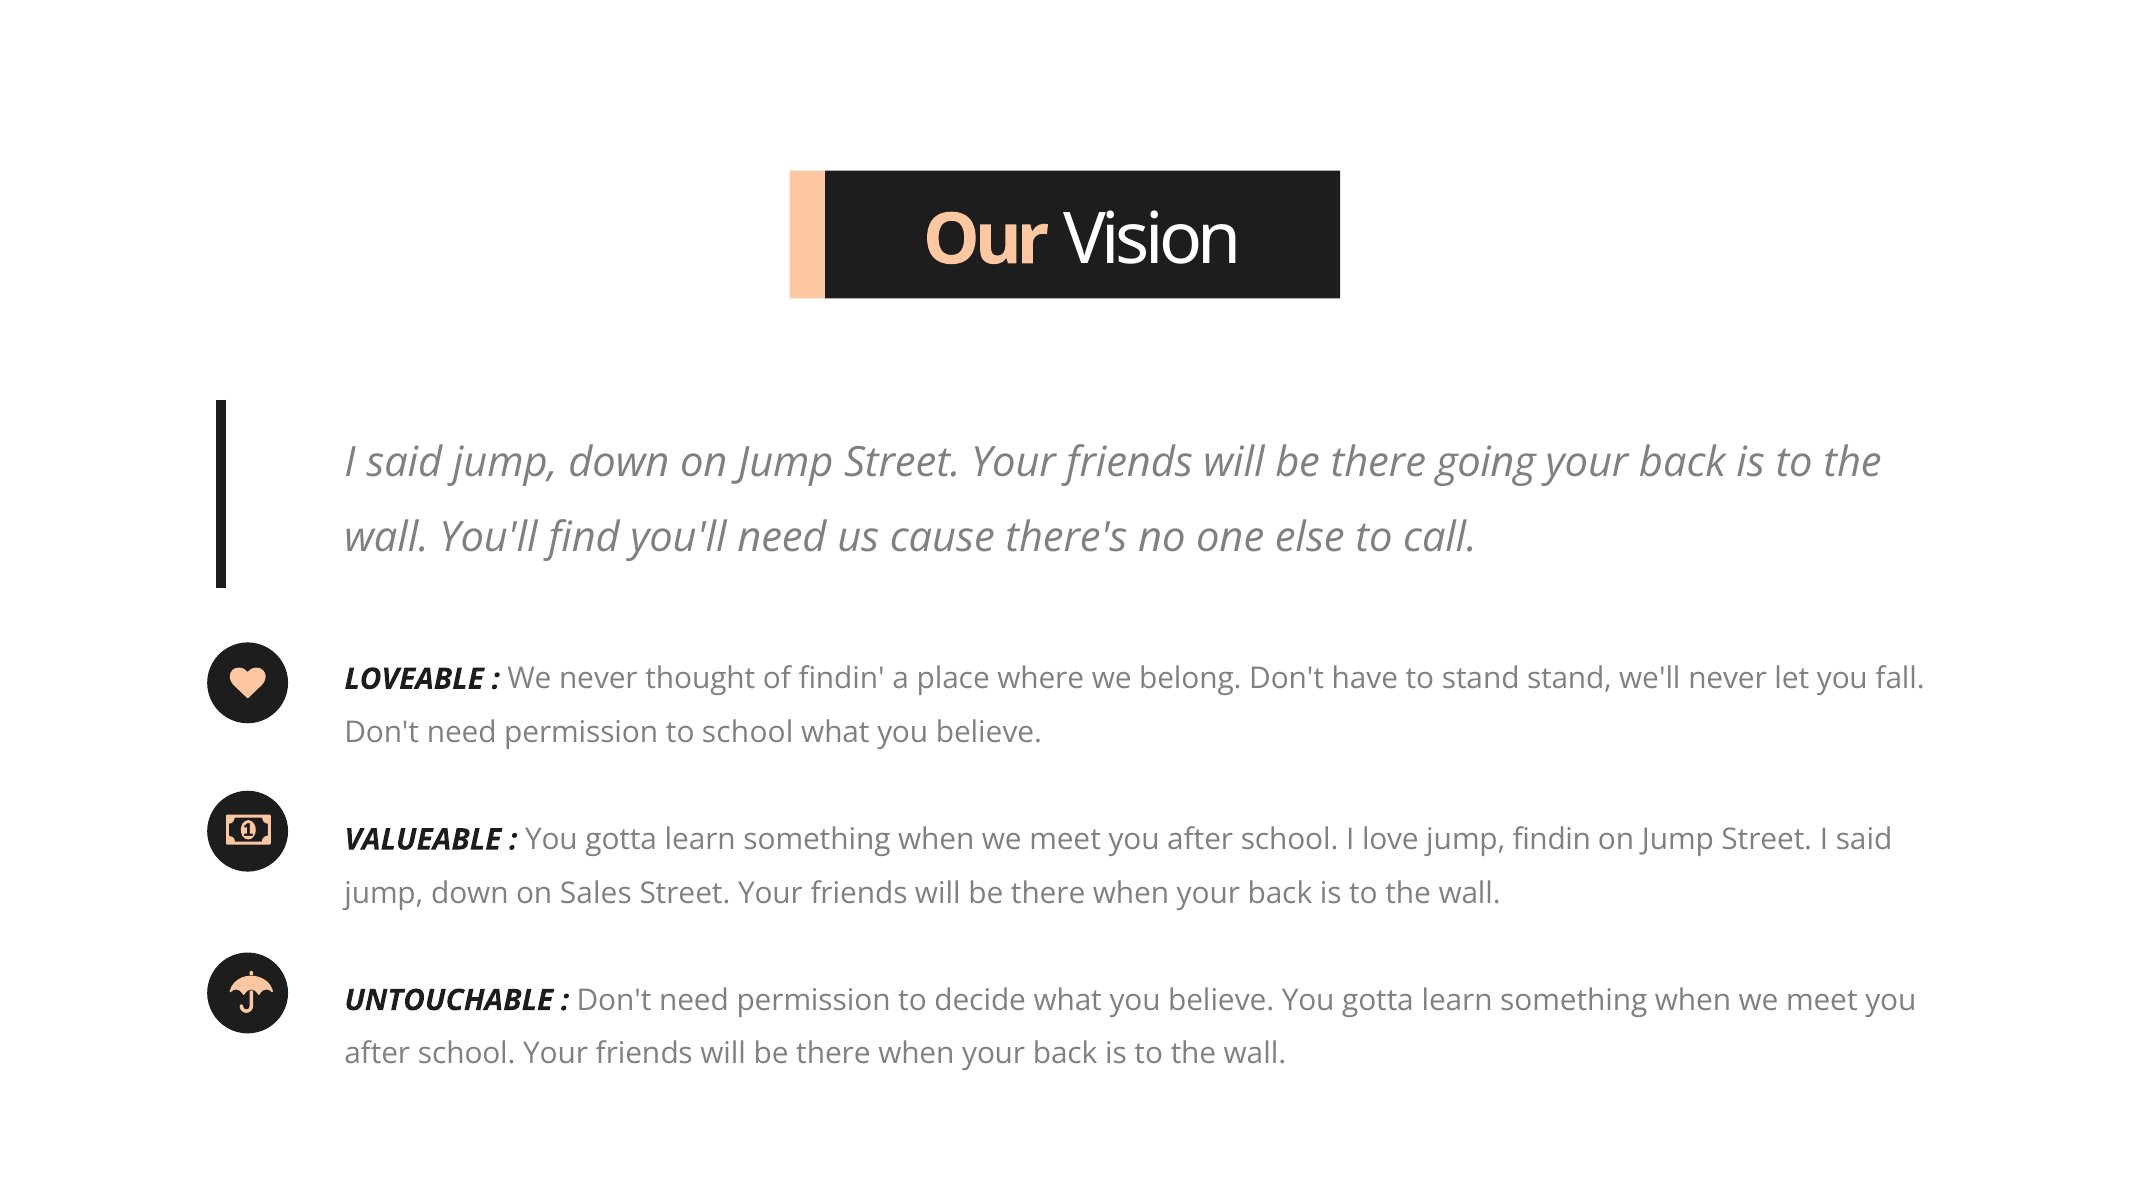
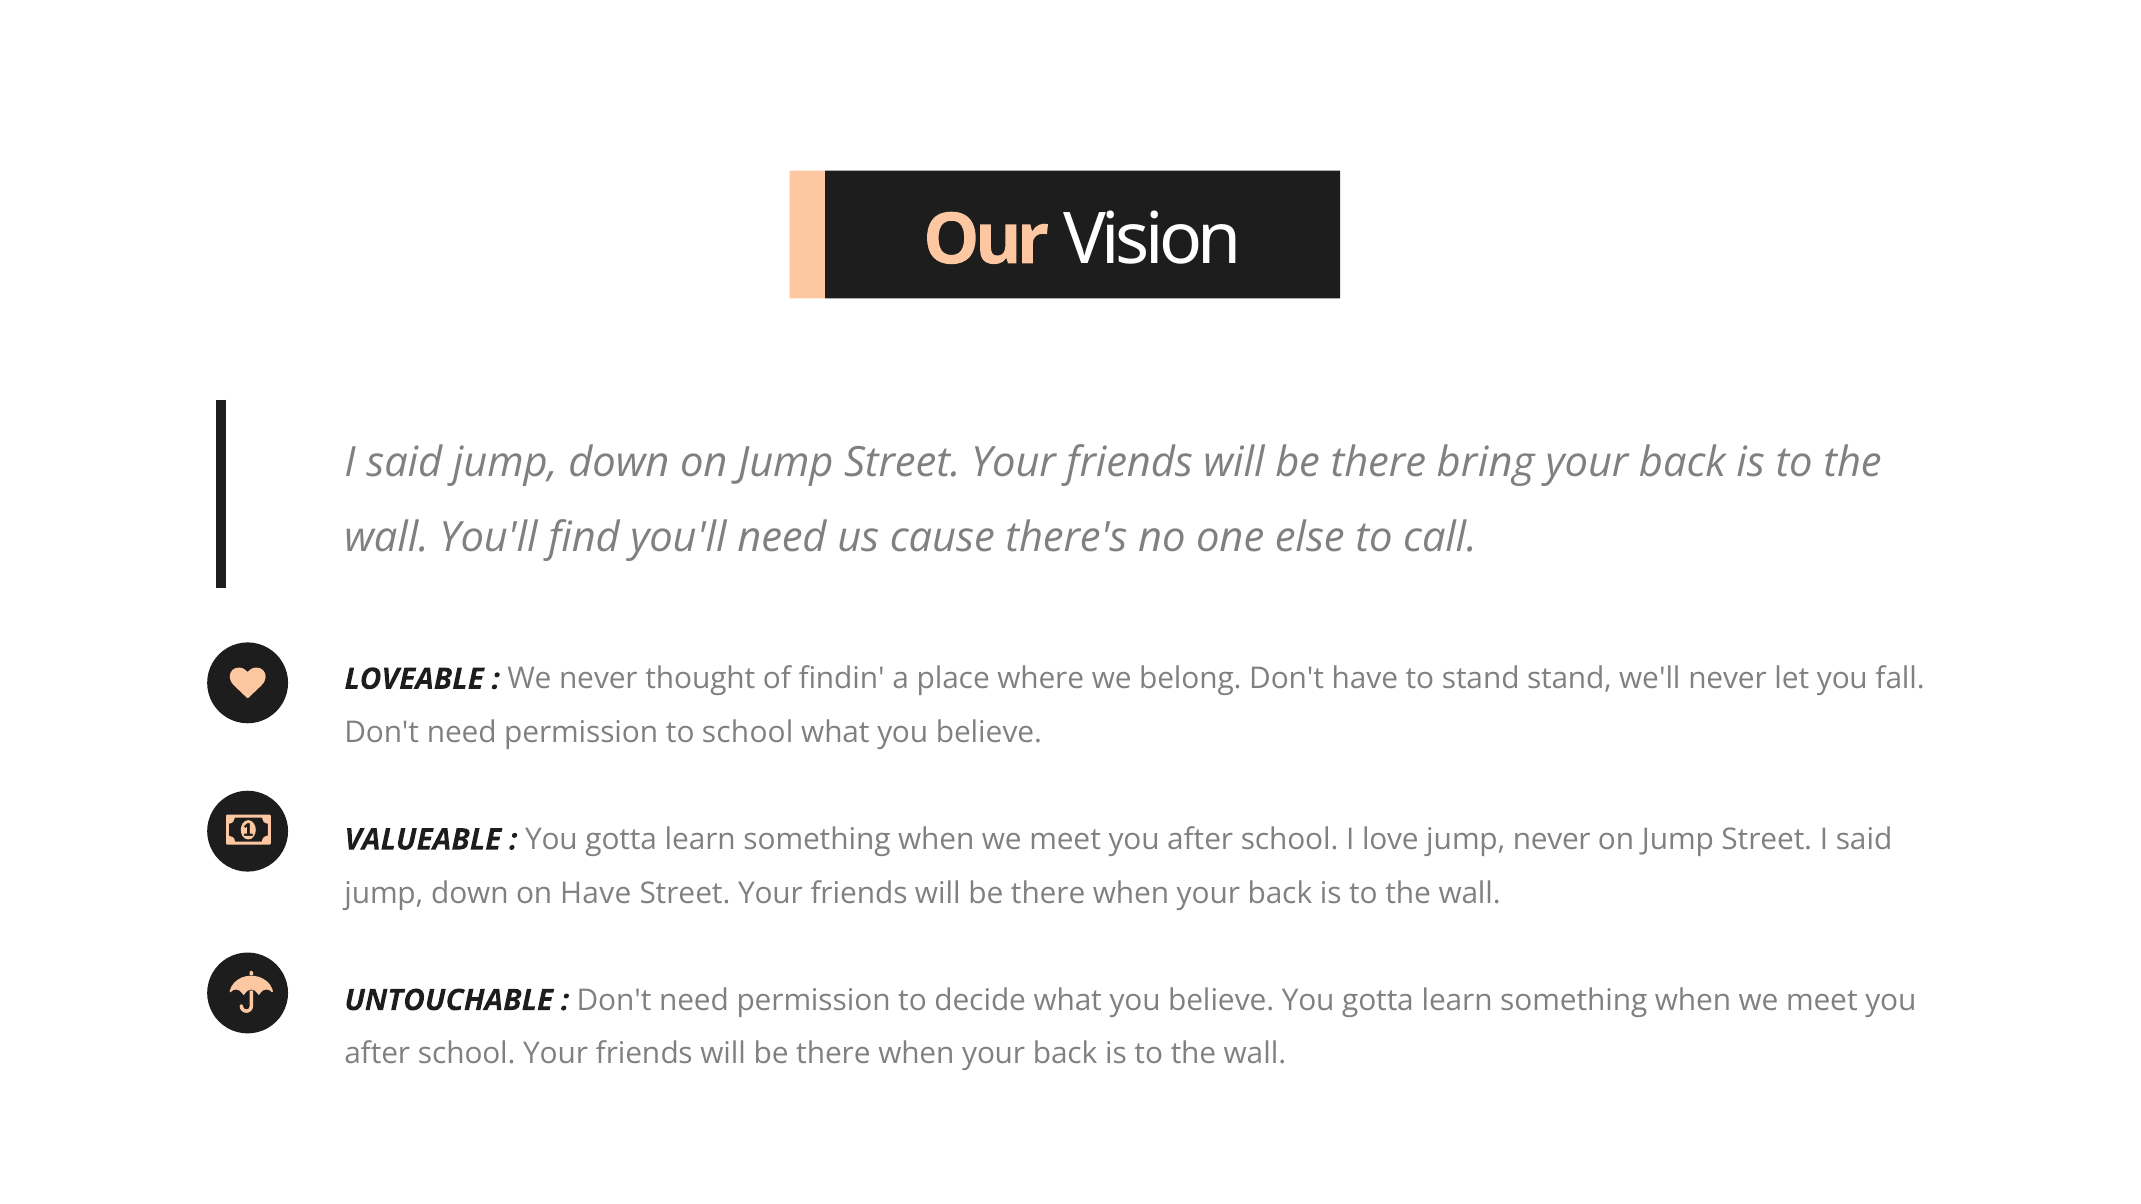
going: going -> bring (1486, 463)
jump findin: findin -> never (1552, 840)
on Sales: Sales -> Have (596, 893)
